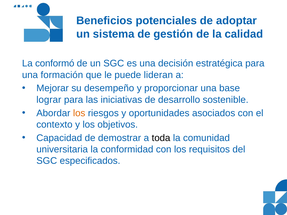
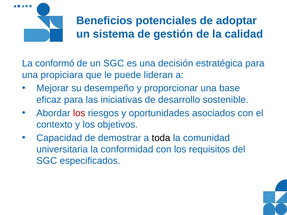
formación: formación -> propiciara (62, 75)
lograr: lograr -> eficaz (49, 100)
los colour: orange -> red (79, 113)
